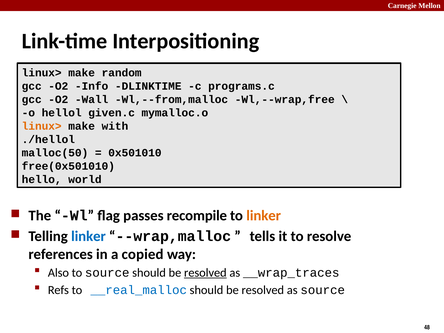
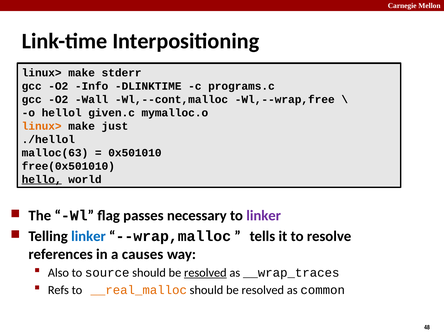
random: random -> stderr (122, 73)
Wl,--from,malloc: Wl,--from,malloc -> Wl,--cont,malloc (172, 99)
with: with -> just (115, 126)
malloc(50: malloc(50 -> malloc(63 (55, 153)
hello underline: none -> present (42, 179)
recompile: recompile -> necessary (197, 216)
linker colour: orange -> purple (264, 216)
copied: copied -> causes (143, 254)
__real_malloc colour: blue -> orange (139, 290)
as source: source -> common (323, 290)
